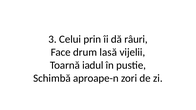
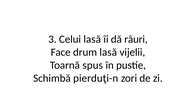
Celui prin: prin -> lasă (92, 39)
iadul: iadul -> spus (93, 65)
aproape-n: aproape-n -> pierduţi-n (96, 78)
